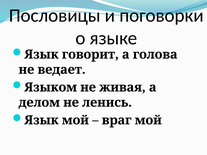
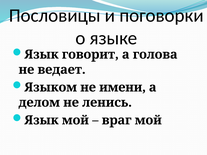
живая: живая -> имени (123, 87)
